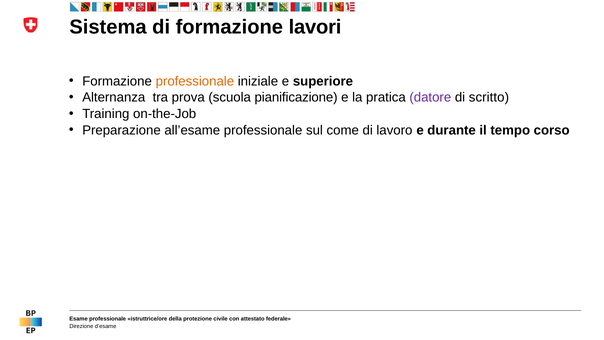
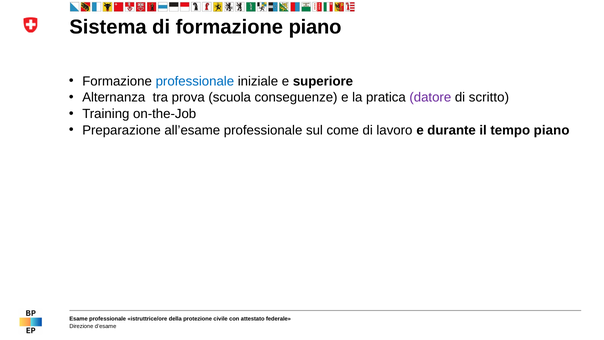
formazione lavori: lavori -> piano (315, 27)
professionale colour: orange -> blue (195, 81)
pianificazione: pianificazione -> conseguenze (296, 98)
tempo corso: corso -> piano (552, 130)
